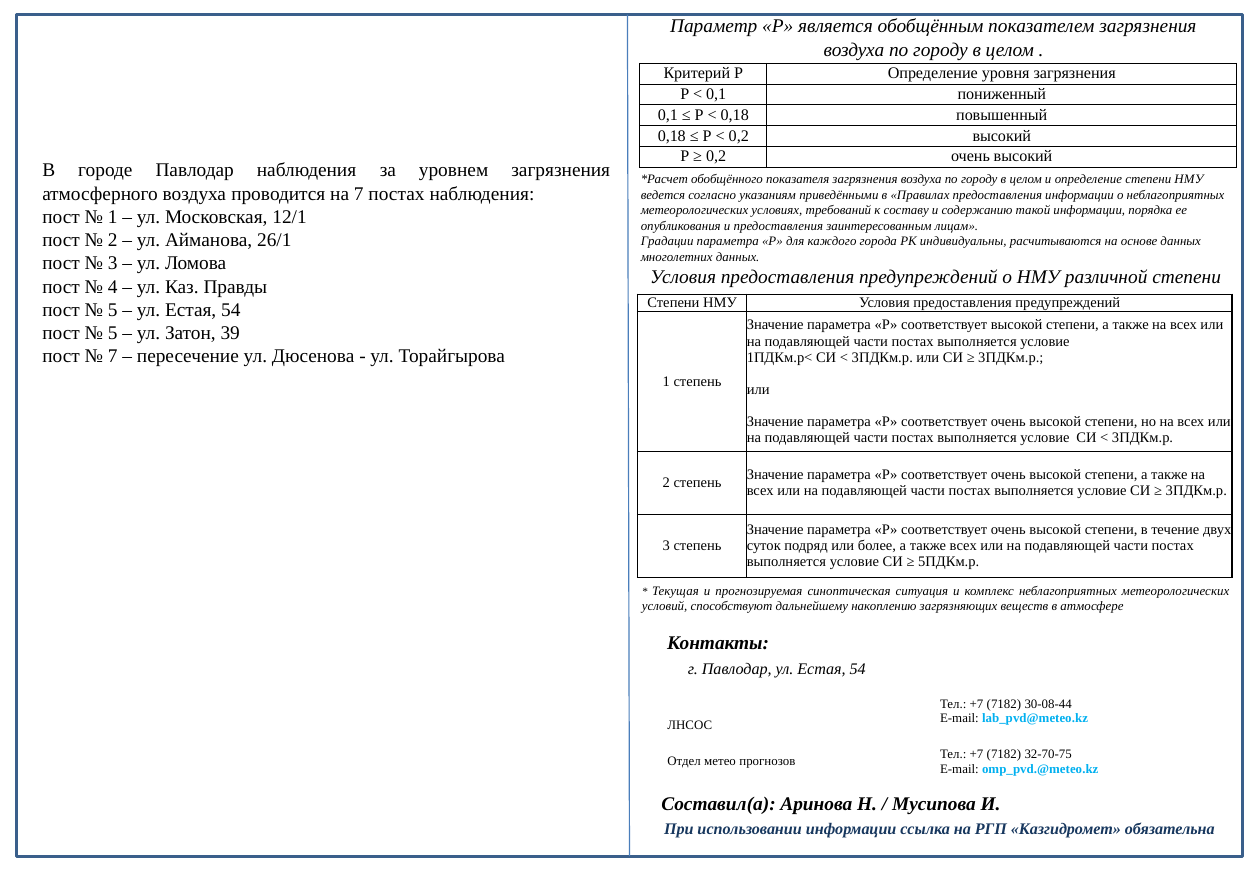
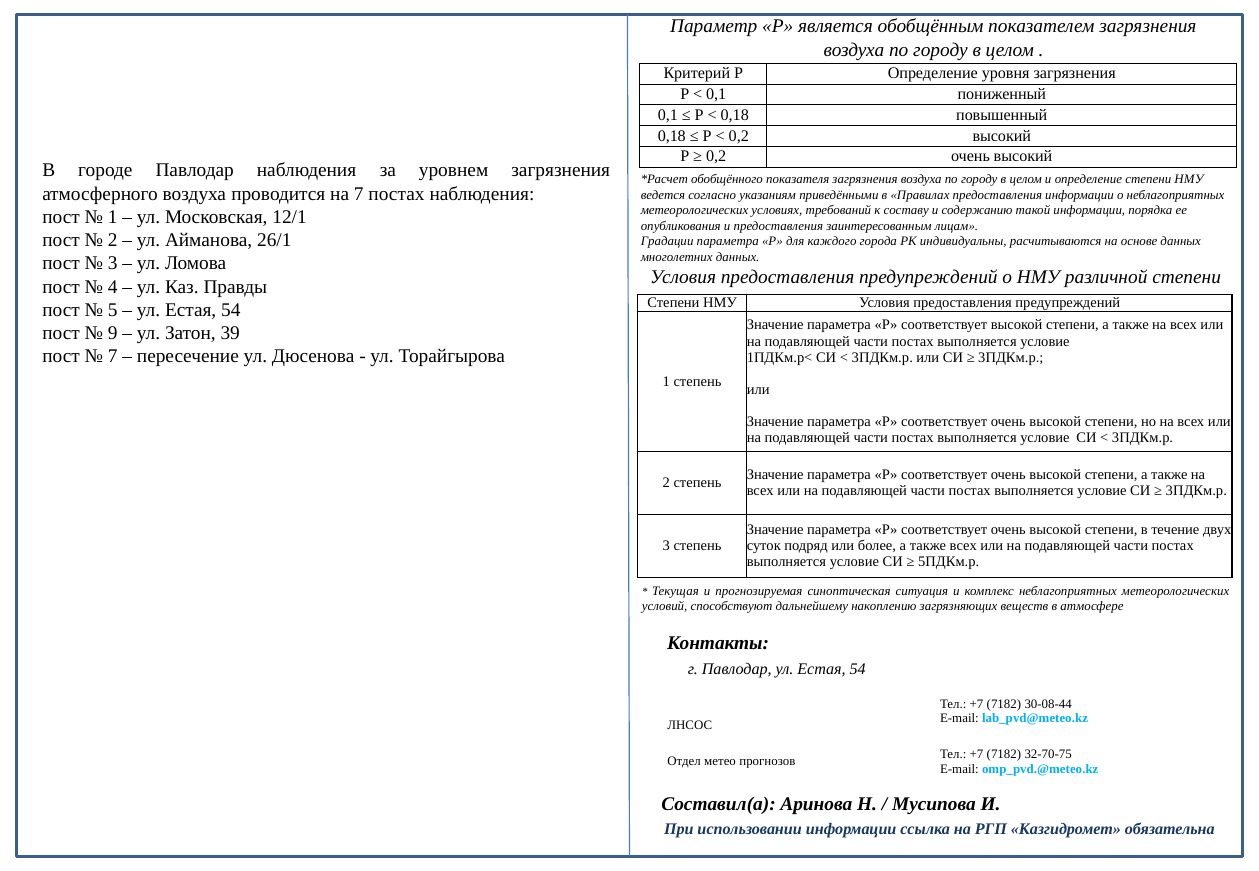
5: 5 -> 9 (113, 333)
